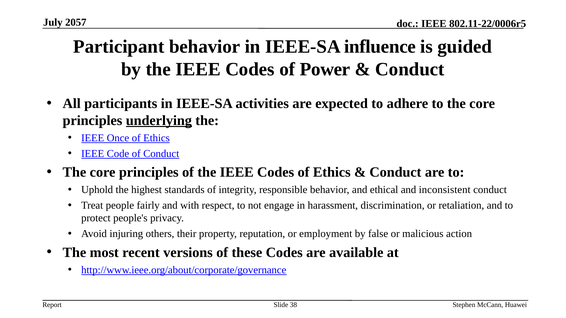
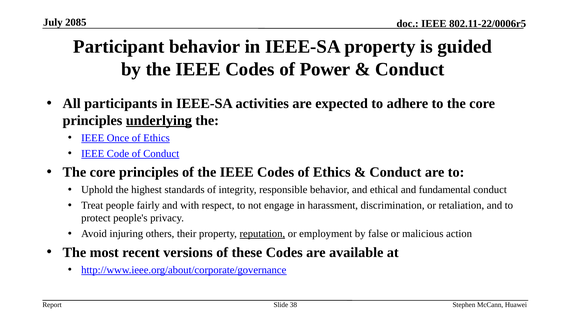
2057: 2057 -> 2085 (76, 23)
IEEE-SA influence: influence -> property (380, 47)
inconsistent: inconsistent -> fundamental (445, 190)
reputation underline: none -> present (262, 234)
